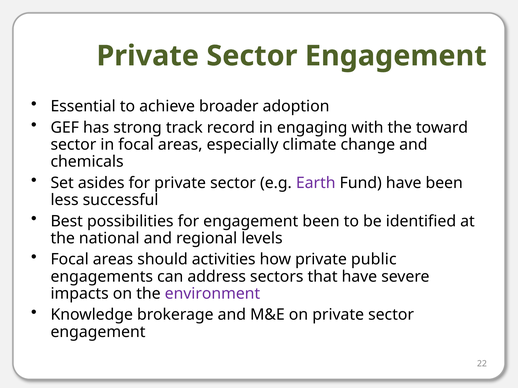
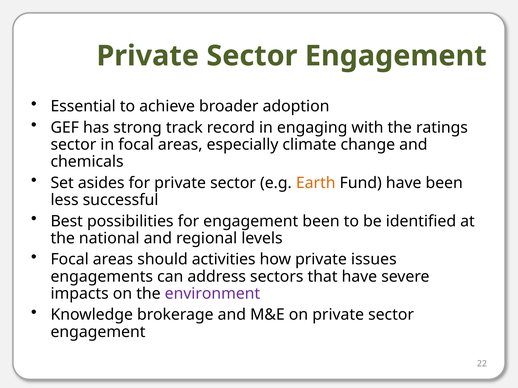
toward: toward -> ratings (442, 128)
Earth colour: purple -> orange (316, 183)
public: public -> issues (374, 260)
